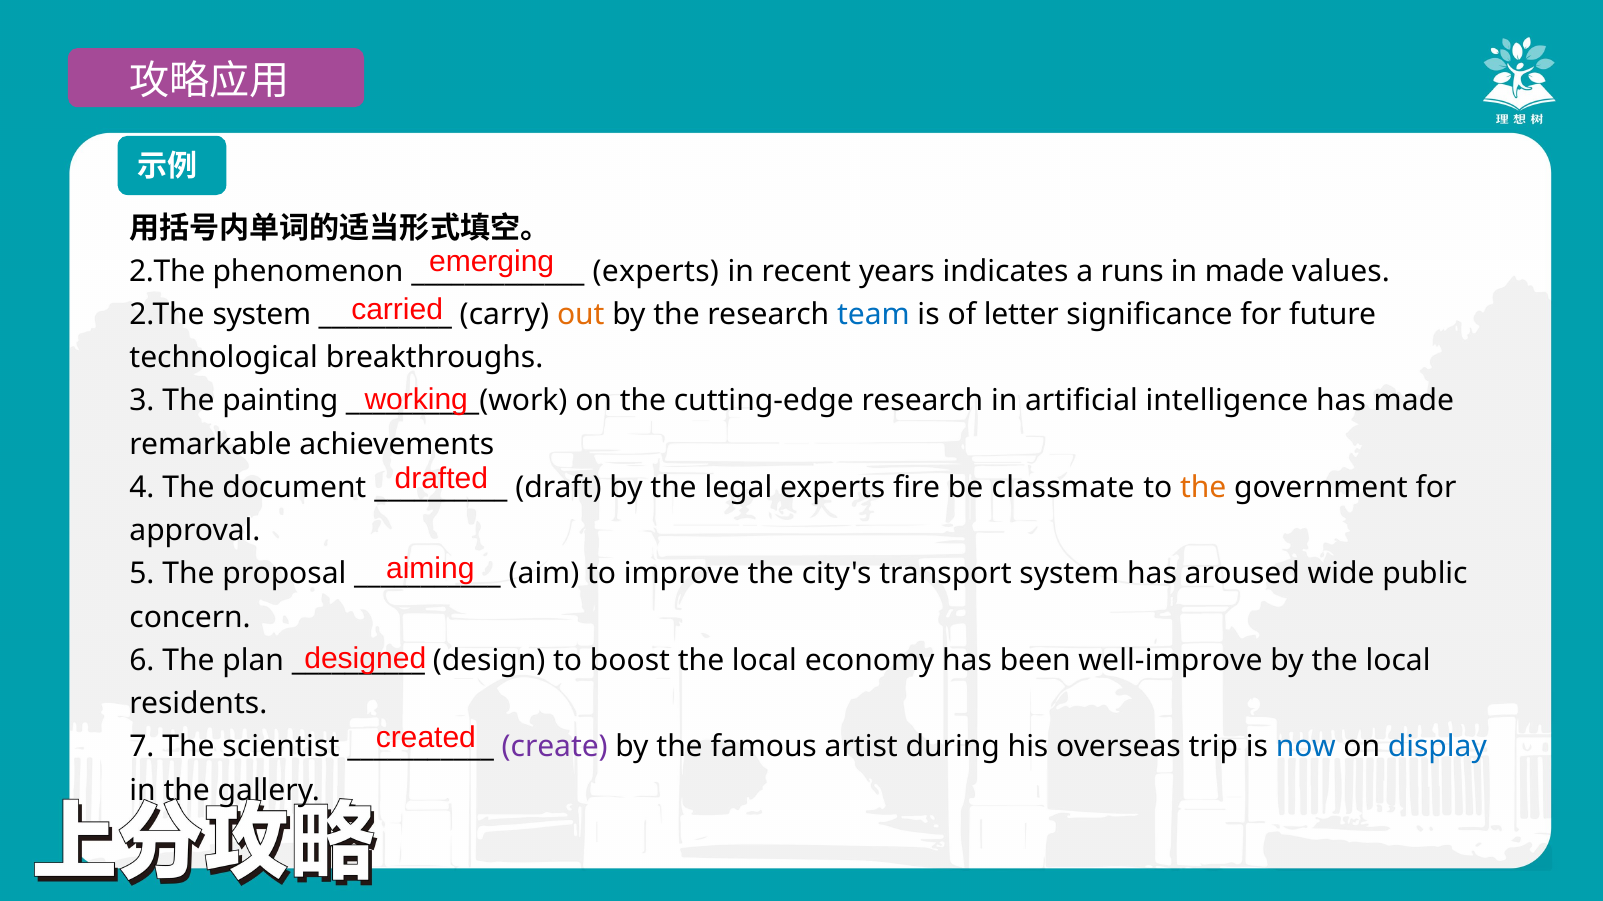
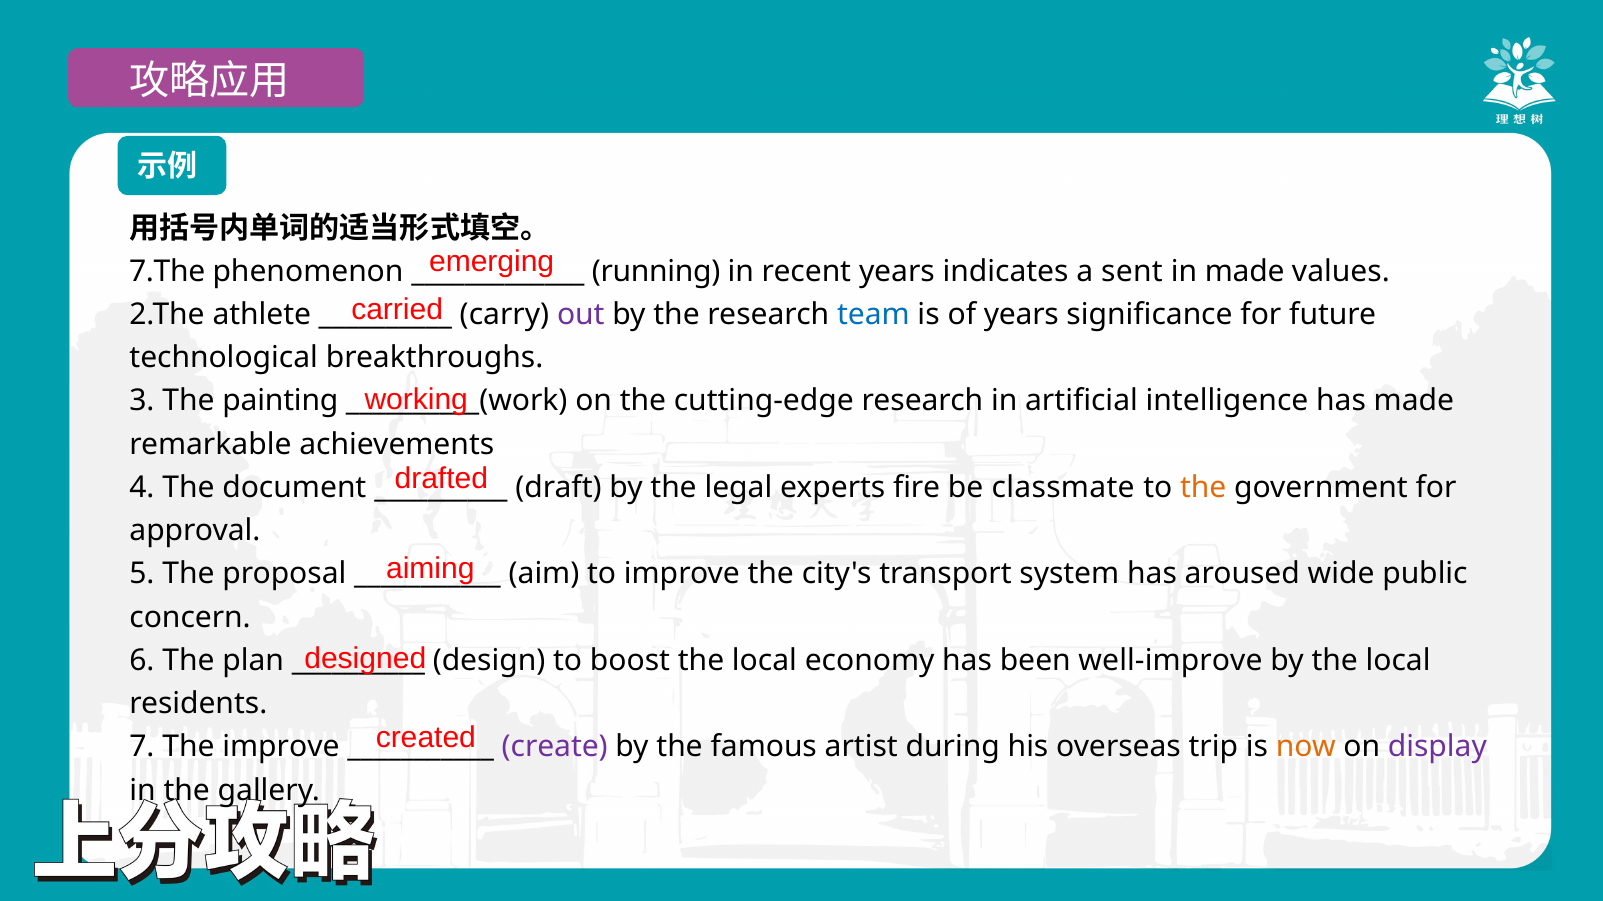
2.The: 2.The -> 7.The (167, 272)
experts: experts -> running (656, 272)
runs: runs -> sent (1132, 272)
2.The system: system -> athlete (262, 315)
out colour: orange -> purple (581, 315)
of letter: letter -> years (1021, 315)
The scientist: scientist -> improve (281, 747)
now colour: blue -> orange (1306, 747)
display colour: blue -> purple (1437, 747)
